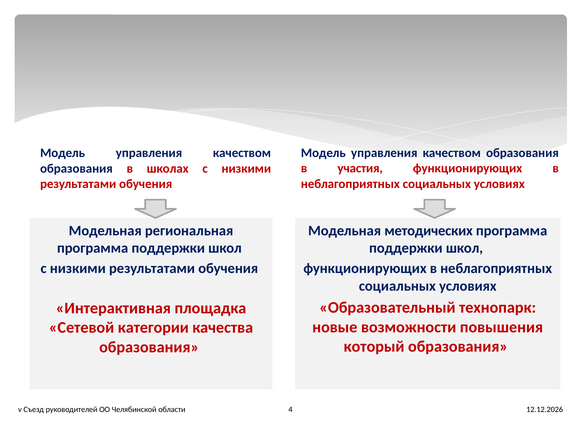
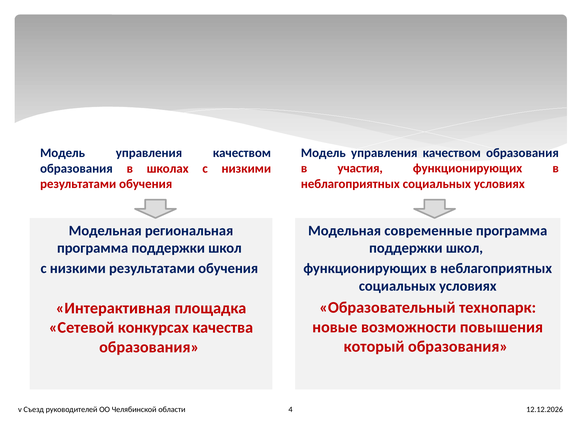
методических: методических -> современные (428, 231)
категории: категории -> конкурсах (153, 327)
